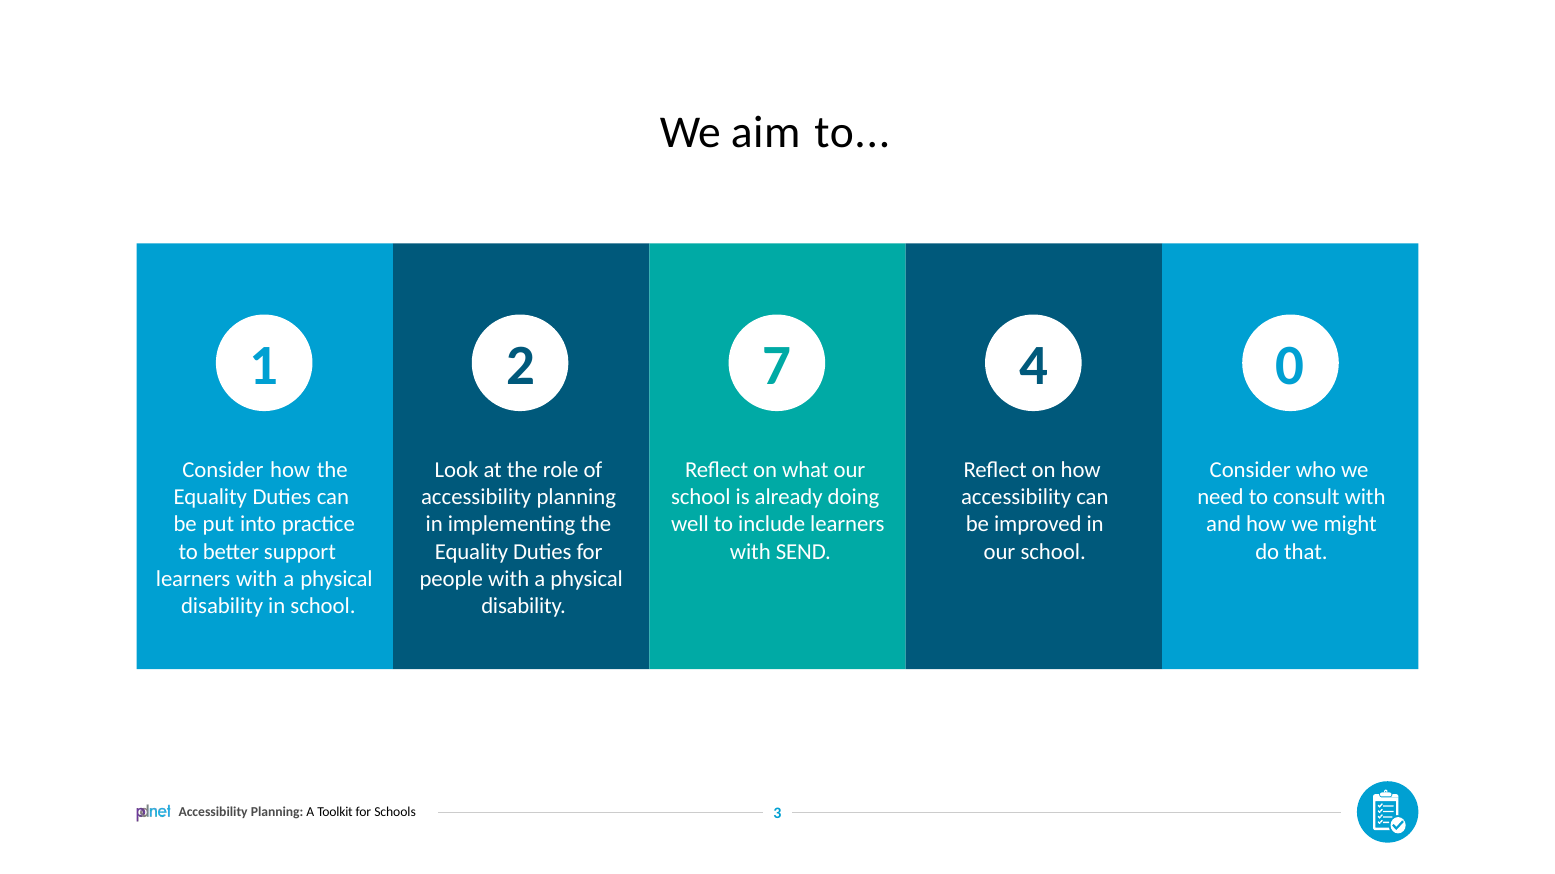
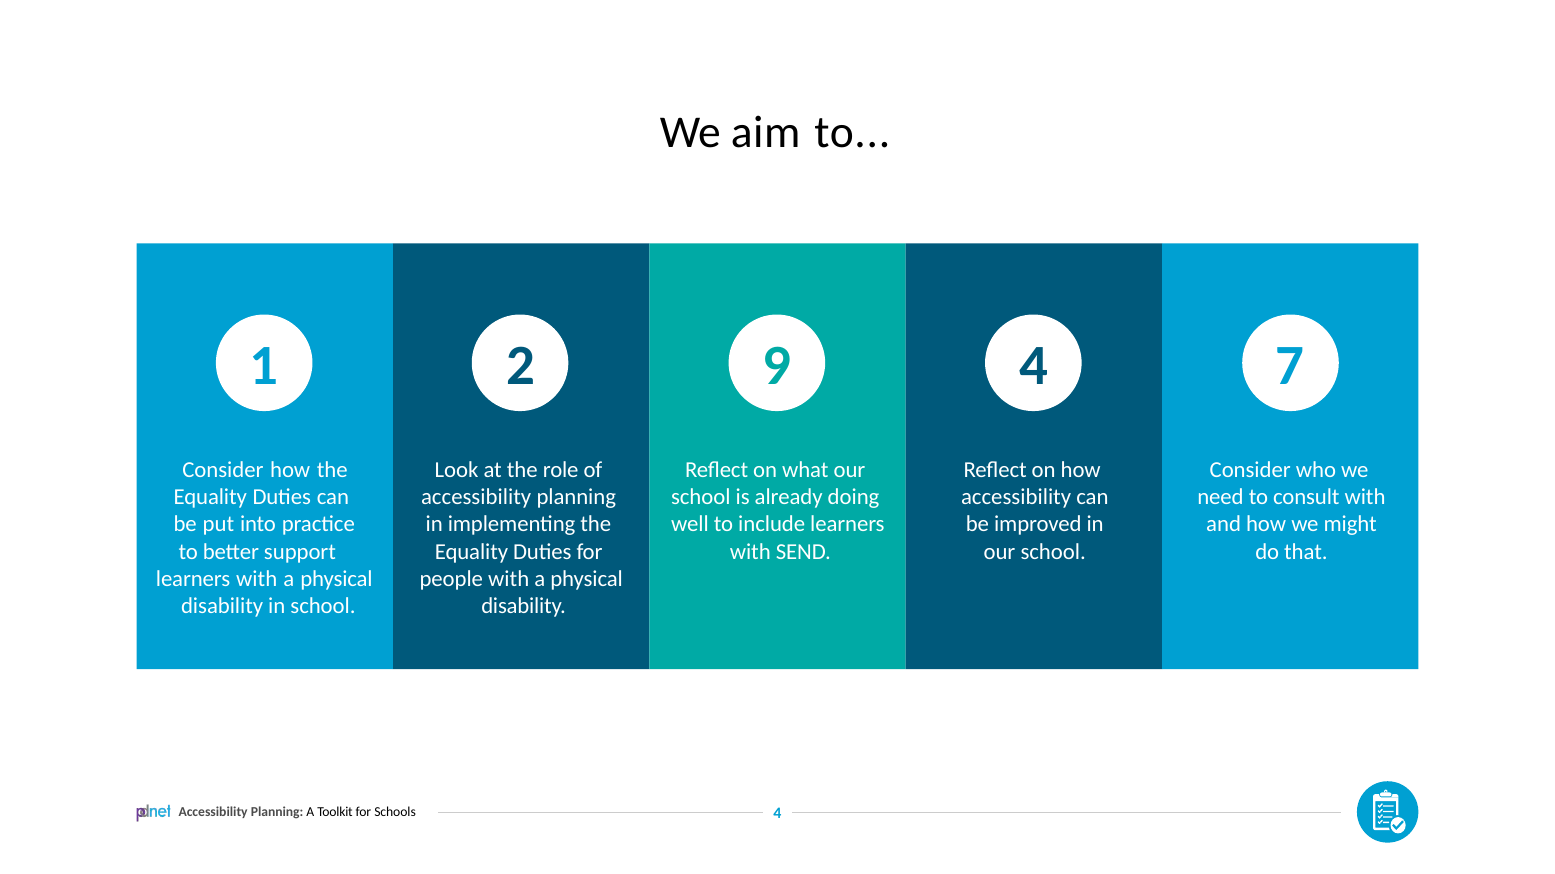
7: 7 -> 9 (777, 365)
0: 0 -> 7 (1290, 365)
Schools 3: 3 -> 4 (777, 813)
